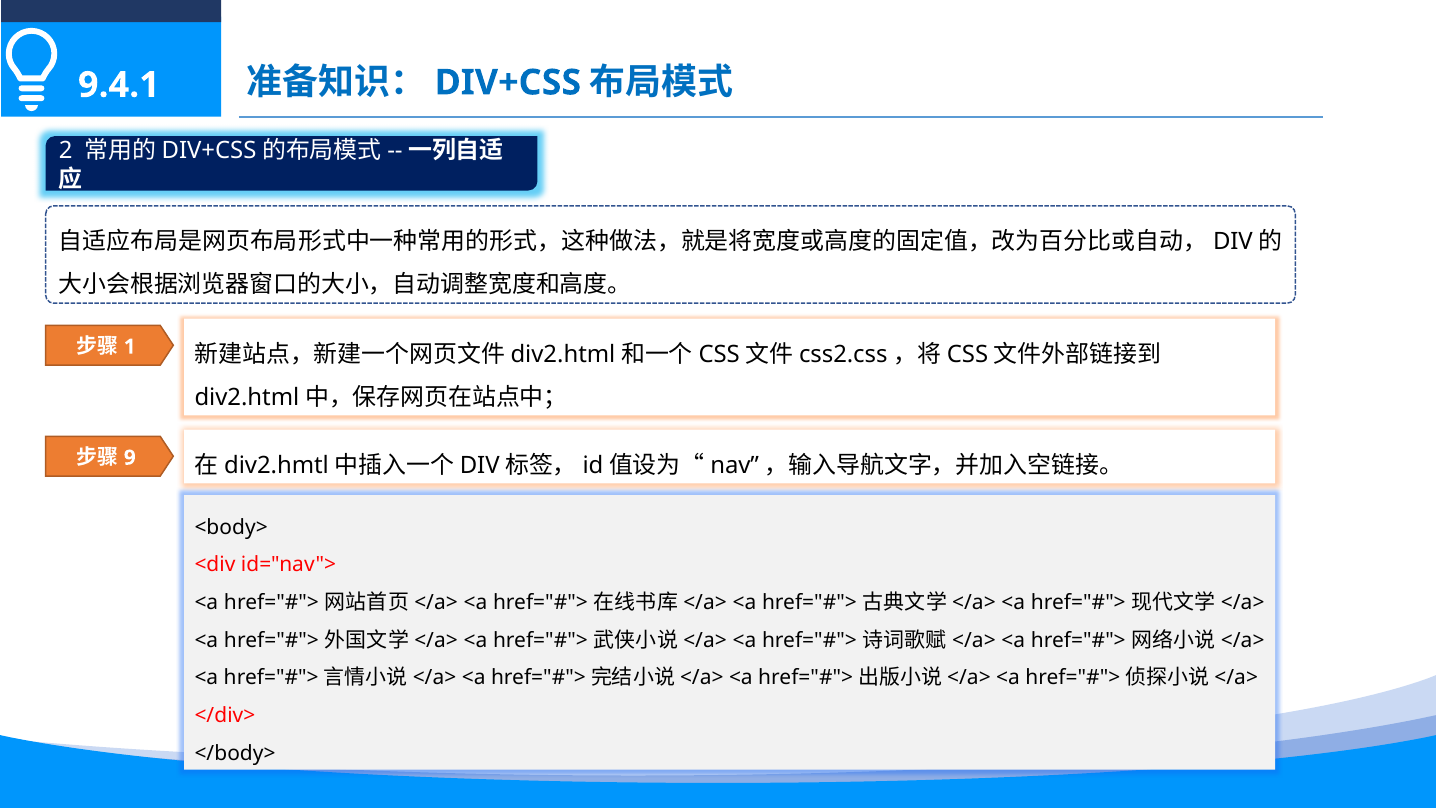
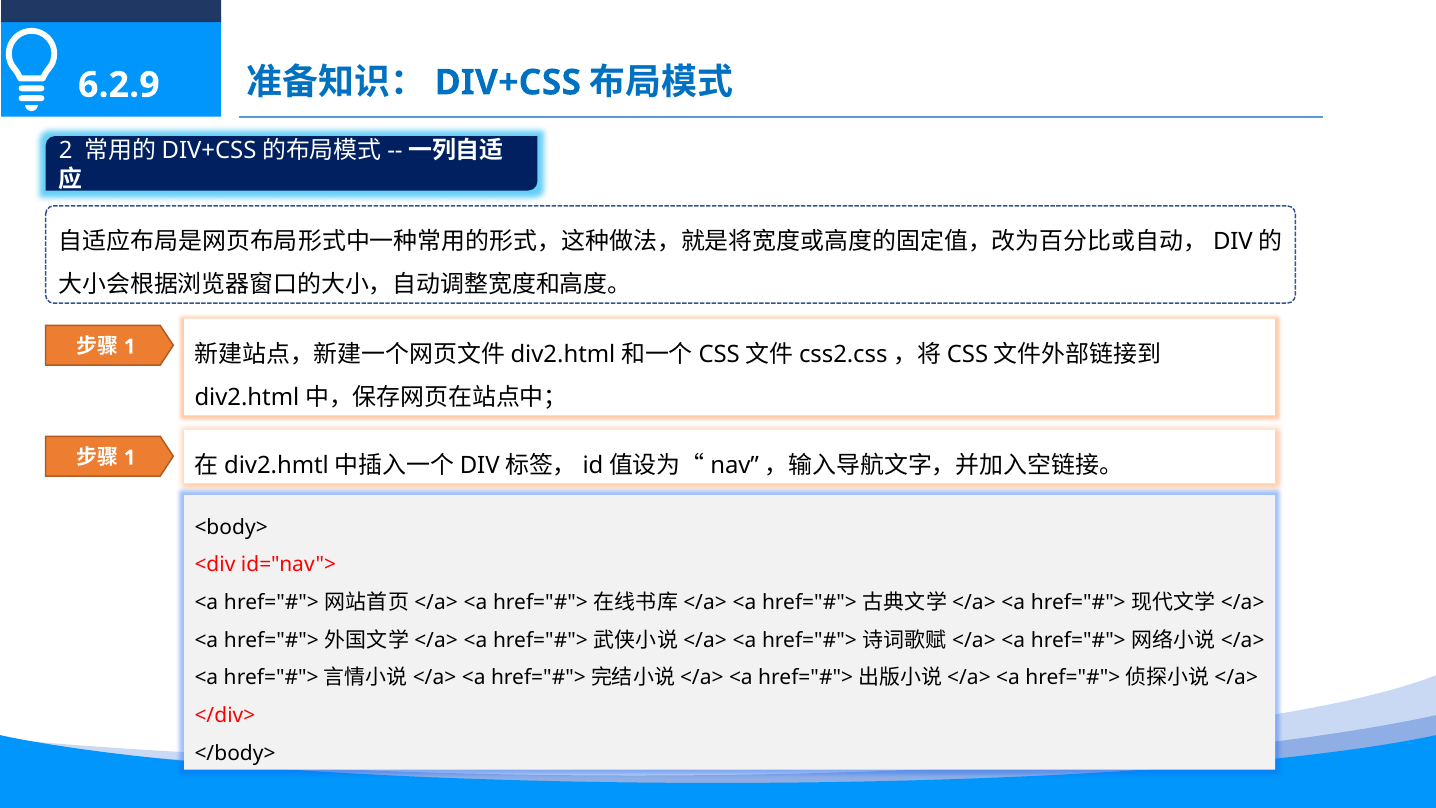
9.4.1: 9.4.1 -> 6.2.9 (119, 85)
9: 9 -> 1 (130, 458)
